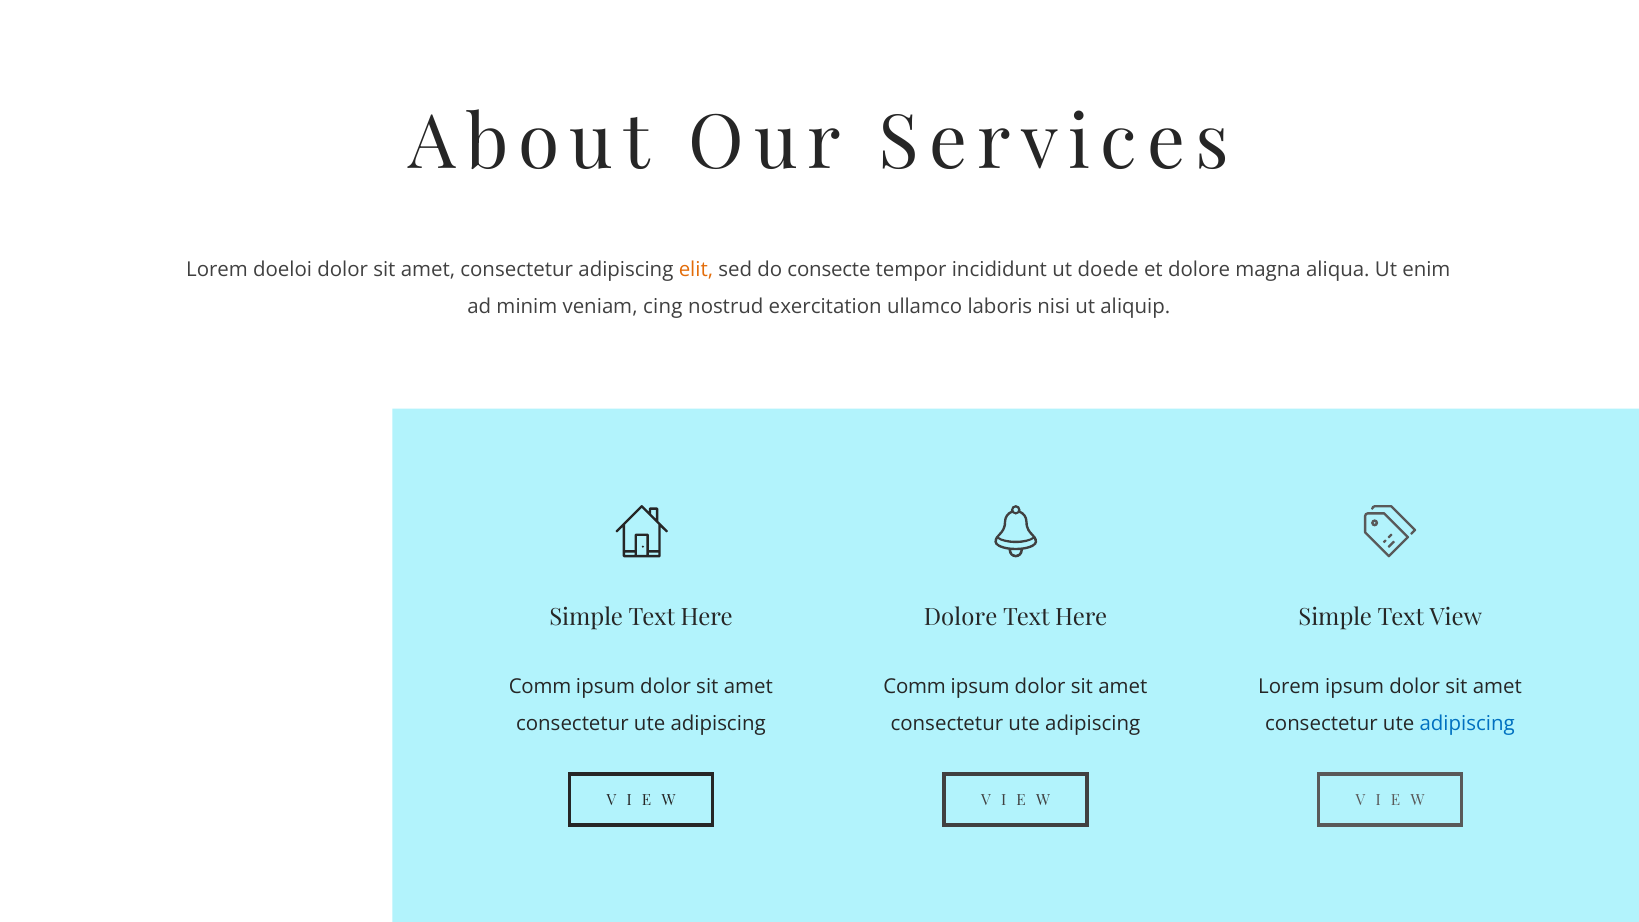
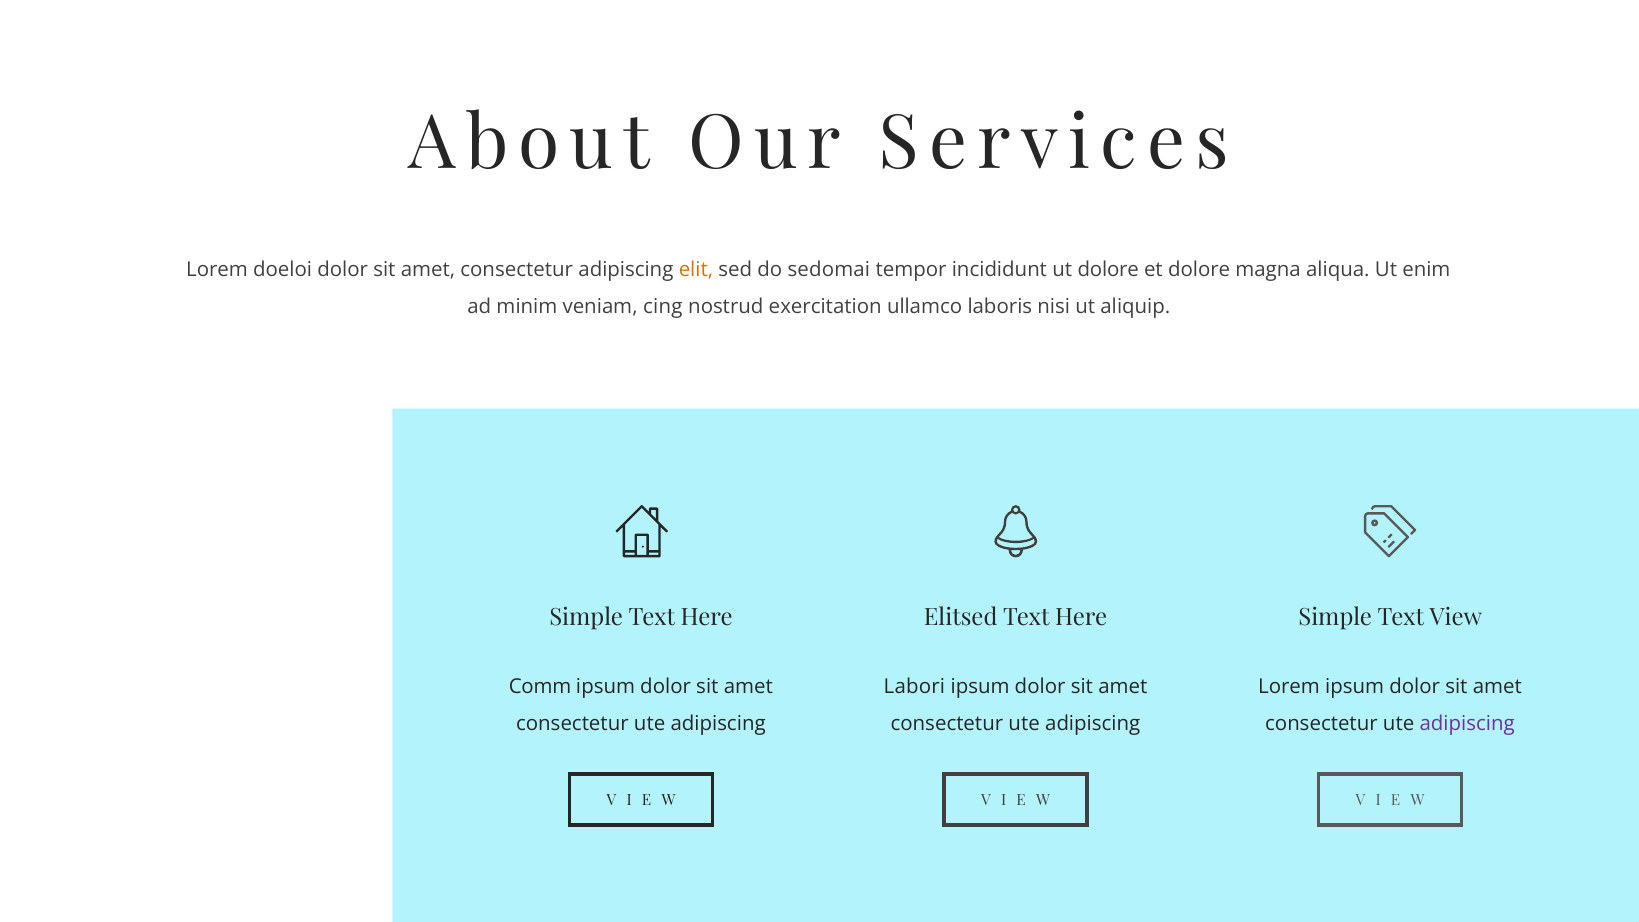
consecte: consecte -> sedomai (829, 269)
ut doede: doede -> dolore (1108, 269)
Dolore: Dolore -> Elitsed (961, 618)
Comm: Comm -> Labori (914, 687)
adipiscing colour: blue -> purple (1467, 724)
